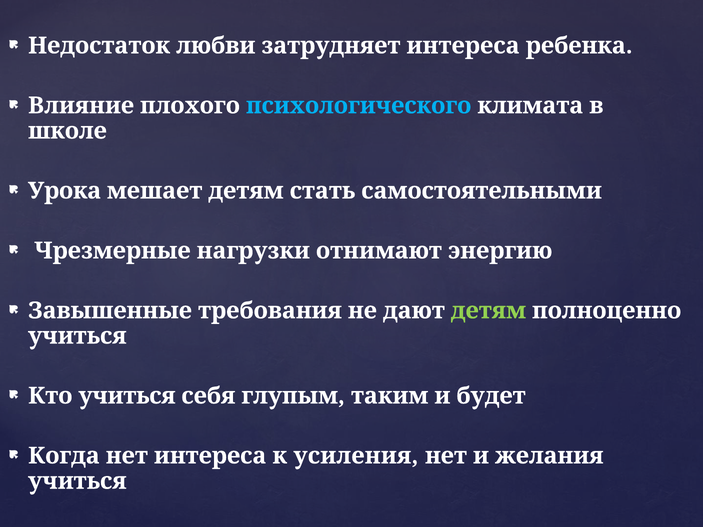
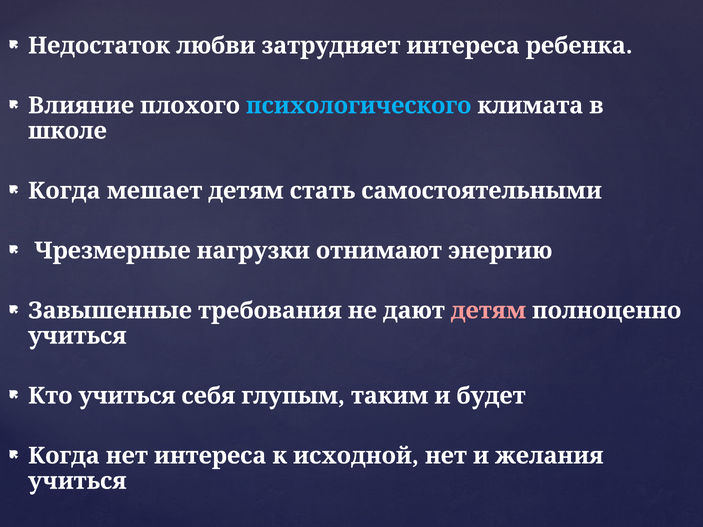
Урока: Урока -> Когда (64, 191)
детям colour: light green -> pink (489, 311)
усиления: усиления -> исходной (356, 456)
